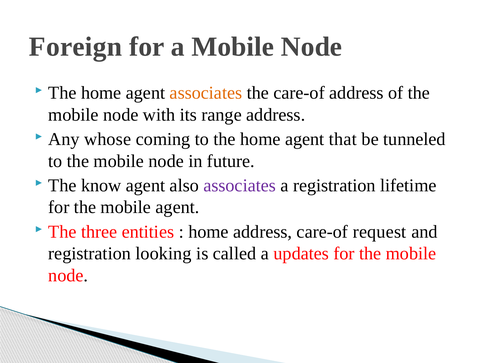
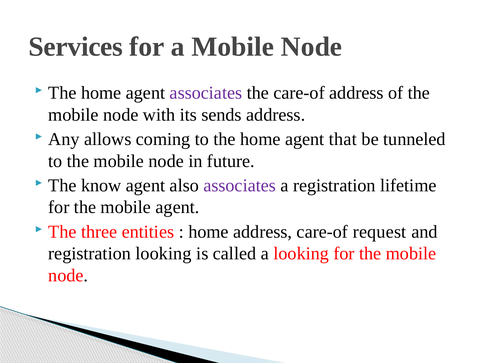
Foreign: Foreign -> Services (76, 47)
associates colour: orange -> purple (206, 93)
range: range -> sends (222, 115)
whose: whose -> allows (108, 139)
a updates: updates -> looking (301, 254)
